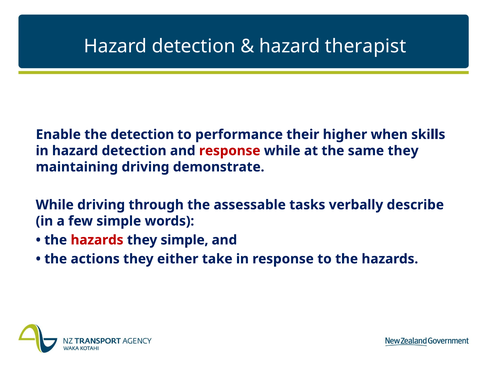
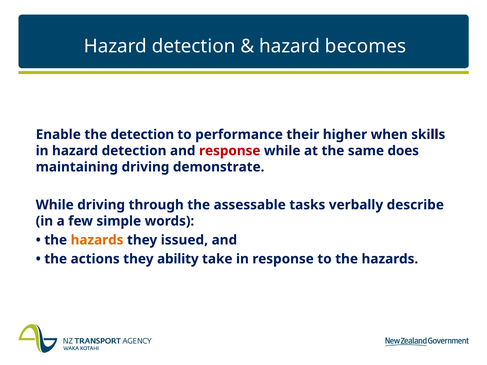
therapist: therapist -> becomes (366, 46)
same they: they -> does (403, 151)
hazards colour: red -> orange (97, 240)
they simple: simple -> issued (184, 240)
either: either -> ability (178, 259)
